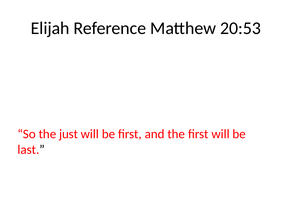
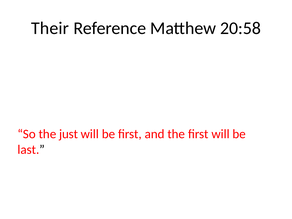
Elijah: Elijah -> Their (50, 28)
20:53: 20:53 -> 20:58 (241, 28)
